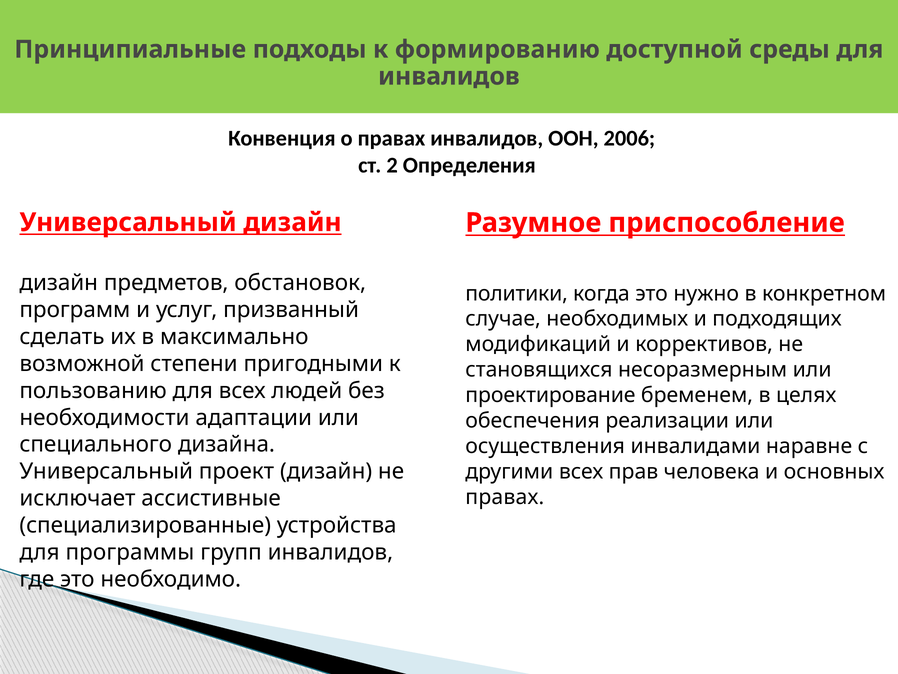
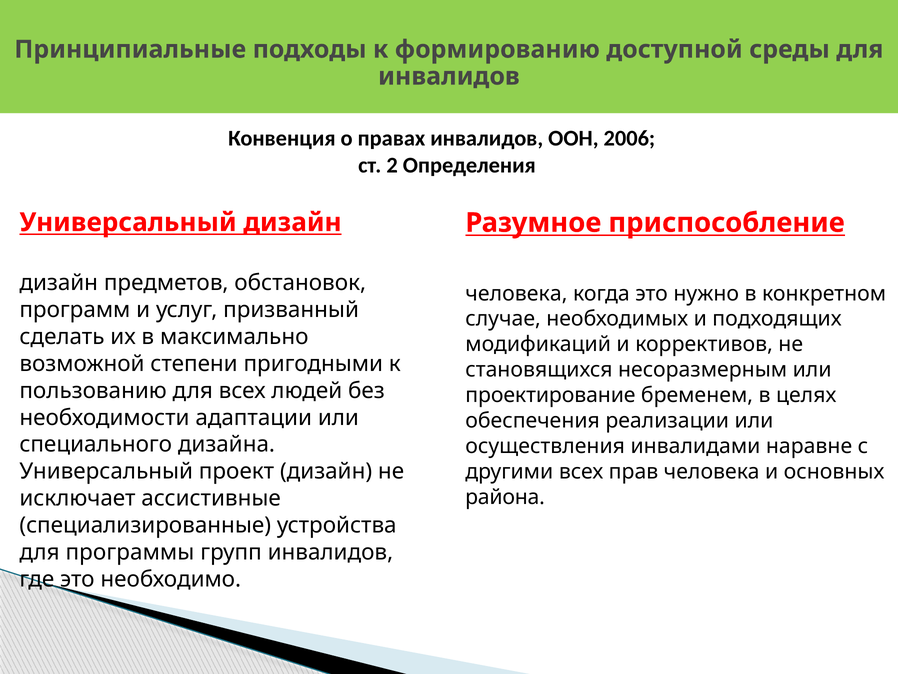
политики: политики -> человека (516, 293)
правах: правах -> района (505, 497)
